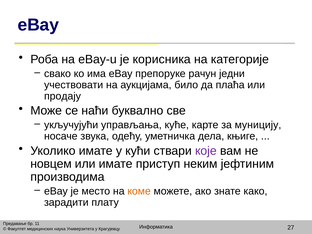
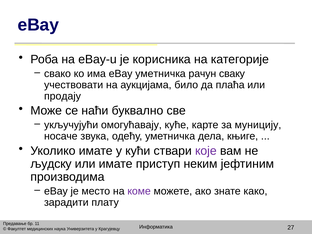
eBay препоруке: препоруке -> уметничка (160, 74)
једни: једни -> сваку (232, 74)
управљања: управљања -> омогућавају (131, 125)
новцем: новцем -> људску (51, 164)
коме colour: orange -> purple (139, 191)
